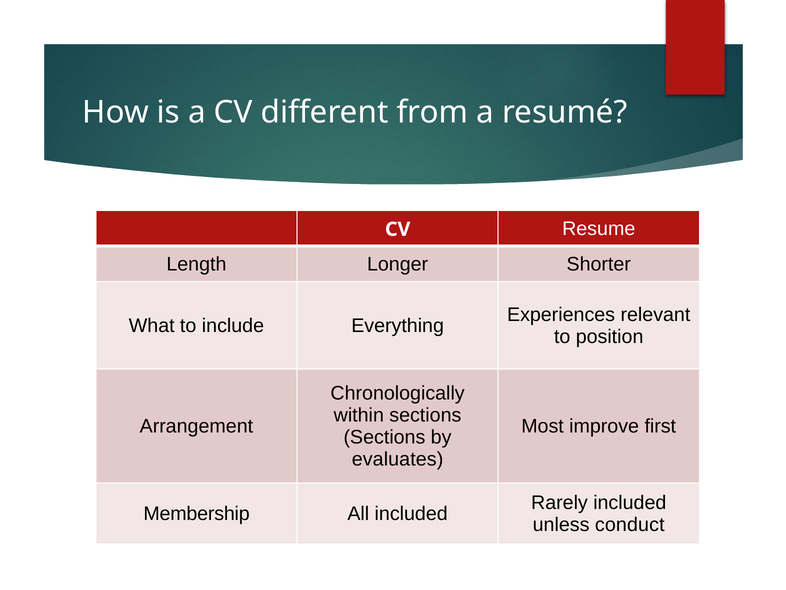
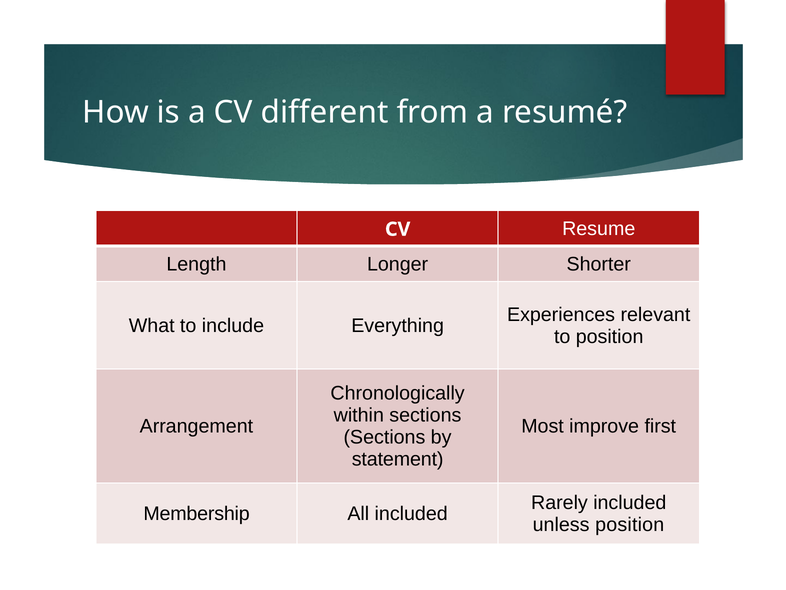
evaluates: evaluates -> statement (398, 459)
unless conduct: conduct -> position (630, 524)
